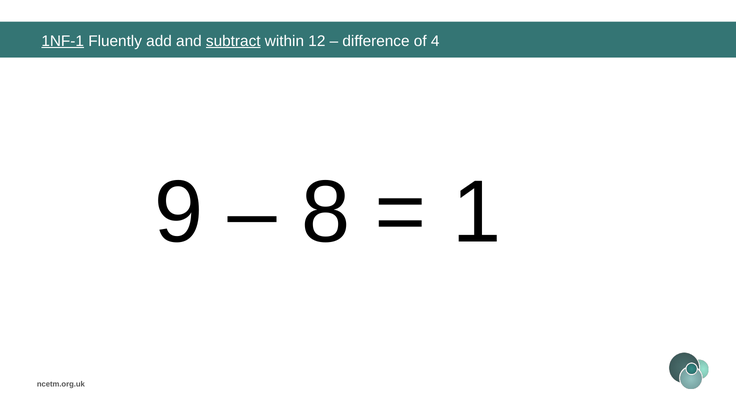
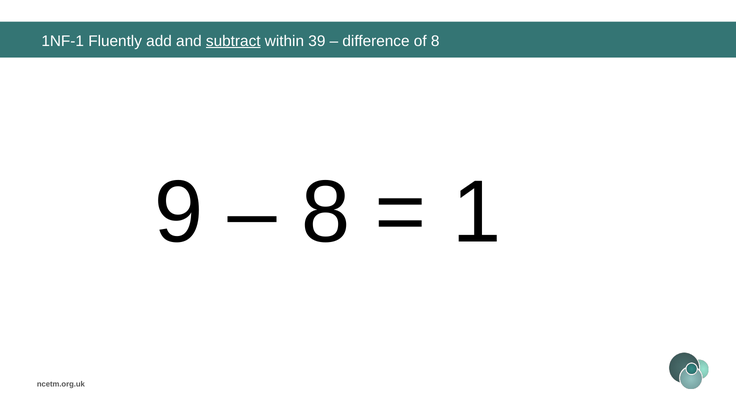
1NF-1 underline: present -> none (63, 41)
12: 12 -> 39 (317, 41)
of 4: 4 -> 8 (435, 41)
